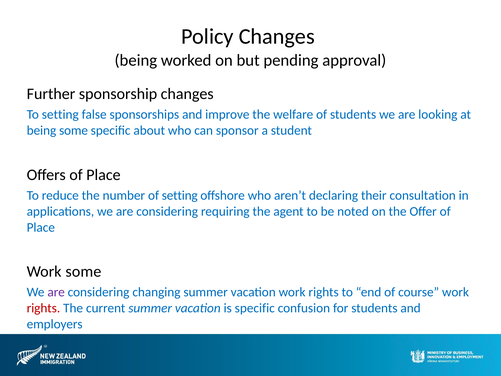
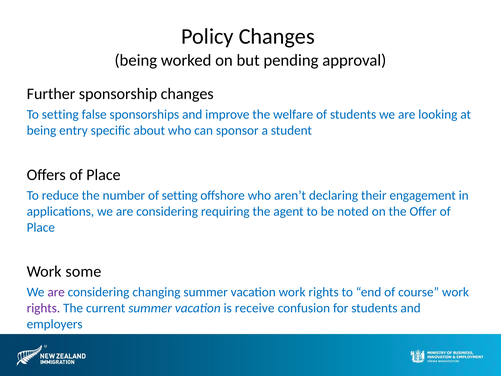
being some: some -> entry (73, 130)
consultation: consultation -> engagement (423, 195)
rights colour: red -> purple (43, 308)
is specific: specific -> receive (255, 308)
